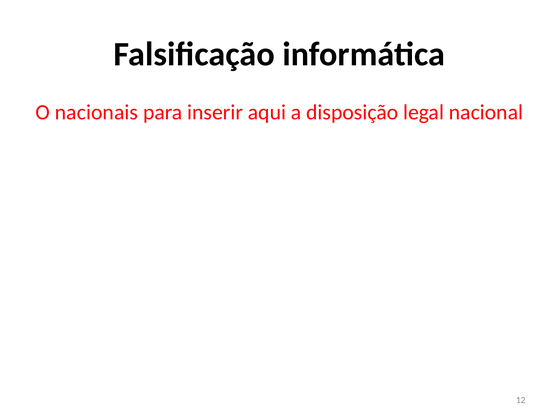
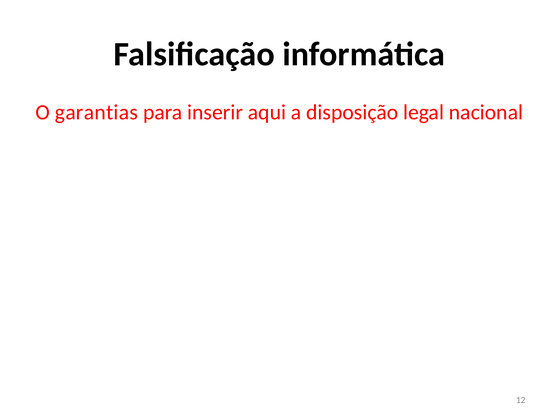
nacionais: nacionais -> garantias (96, 112)
